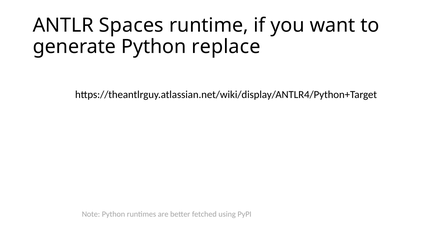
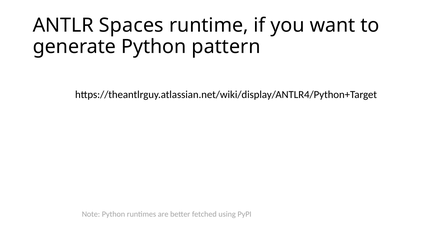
replace: replace -> pattern (226, 47)
